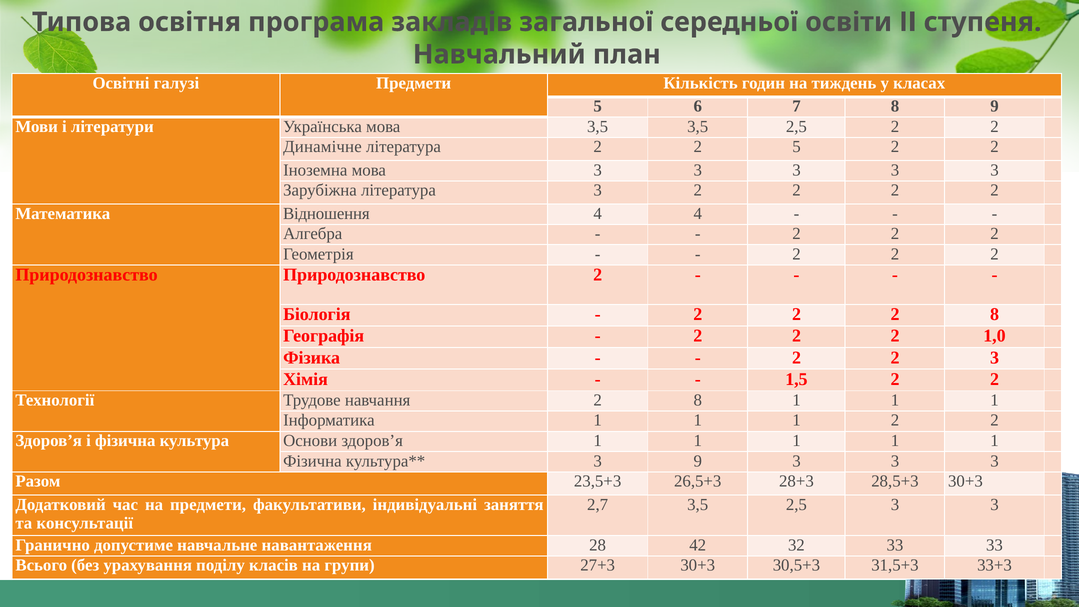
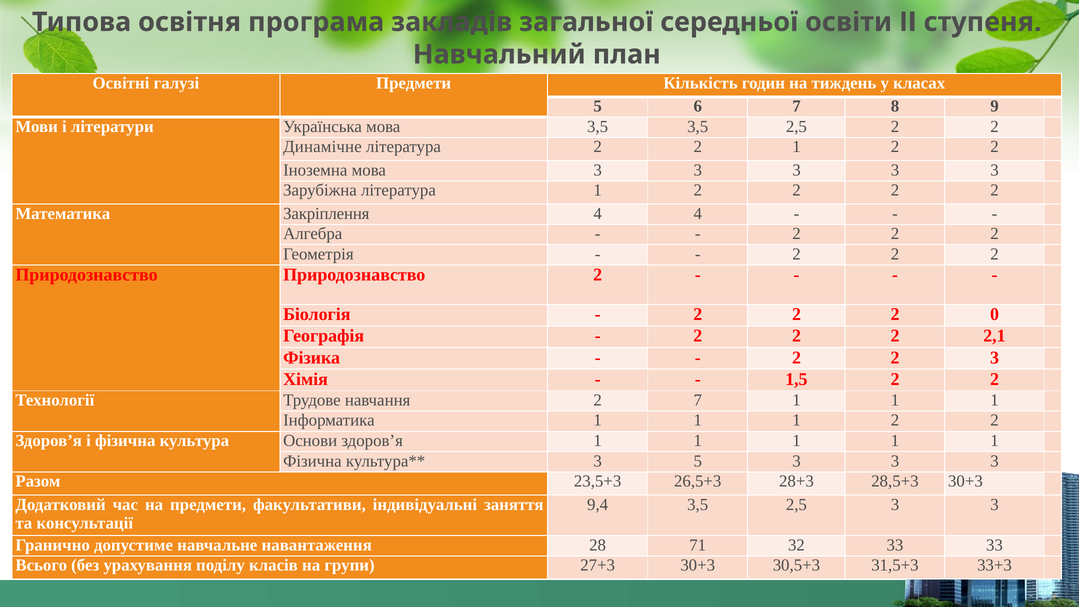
2 5: 5 -> 1 (796, 147)
література 3: 3 -> 1 (598, 190)
Відношення: Відношення -> Закріплення (326, 214)
2 2 8: 8 -> 0 (995, 314)
1,0: 1,0 -> 2,1 (994, 336)
навчання 2 8: 8 -> 7 (698, 400)
3 9: 9 -> 5 (698, 461)
2,7: 2,7 -> 9,4 (598, 504)
42: 42 -> 71 (698, 545)
